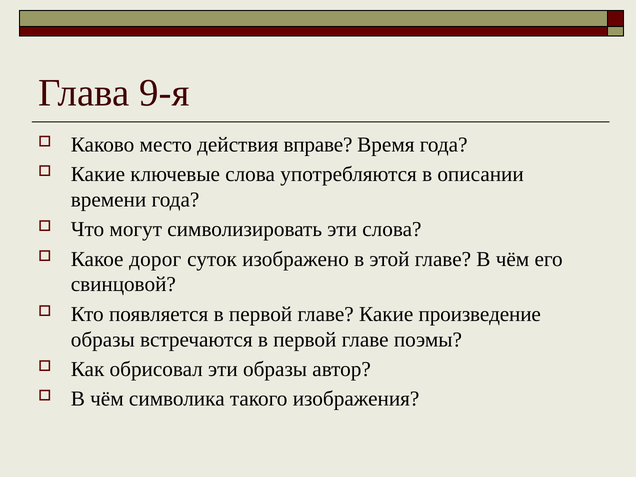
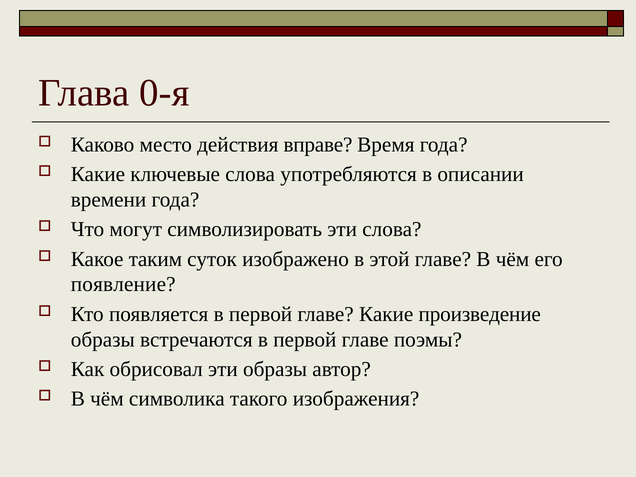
9-я: 9-я -> 0-я (164, 93)
дорог: дорог -> таким (155, 259)
свинцовой: свинцовой -> появление (123, 284)
